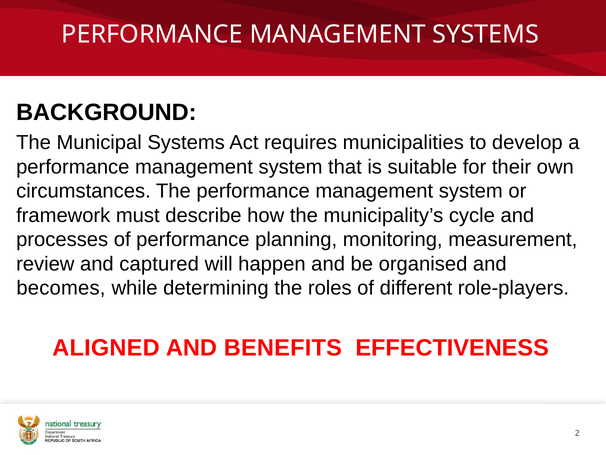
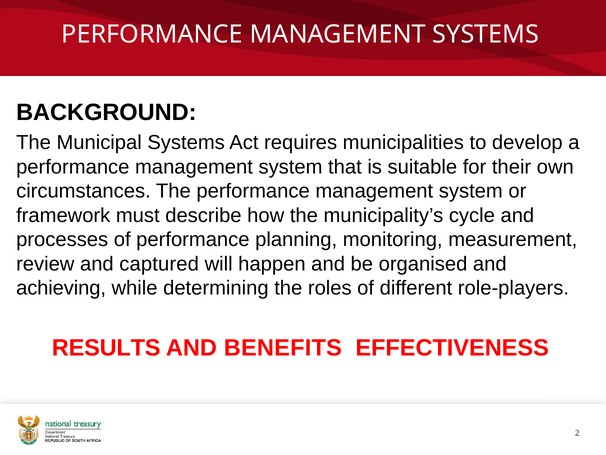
becomes: becomes -> achieving (61, 288)
ALIGNED: ALIGNED -> RESULTS (106, 347)
